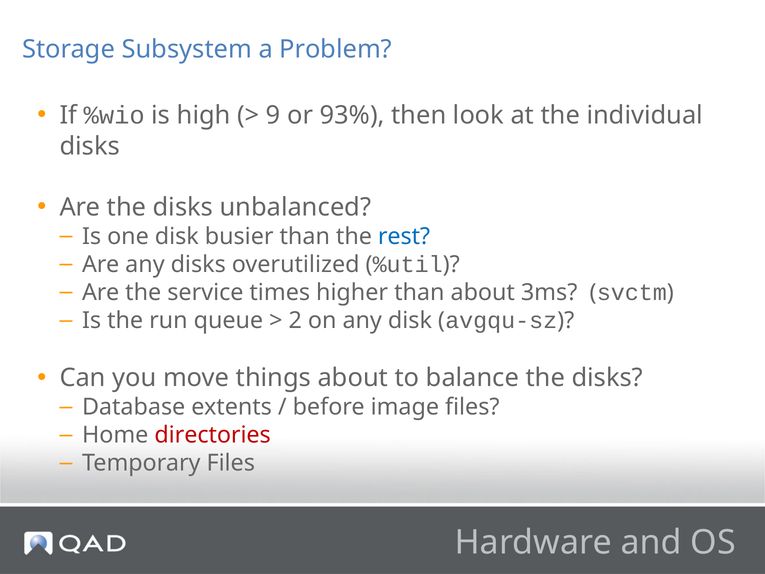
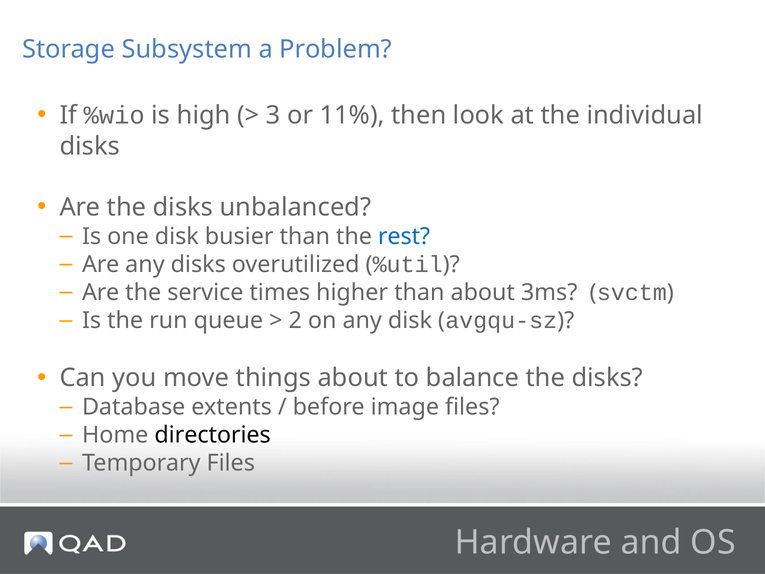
9: 9 -> 3 (273, 115)
93%: 93% -> 11% (352, 115)
directories colour: red -> black (213, 435)
